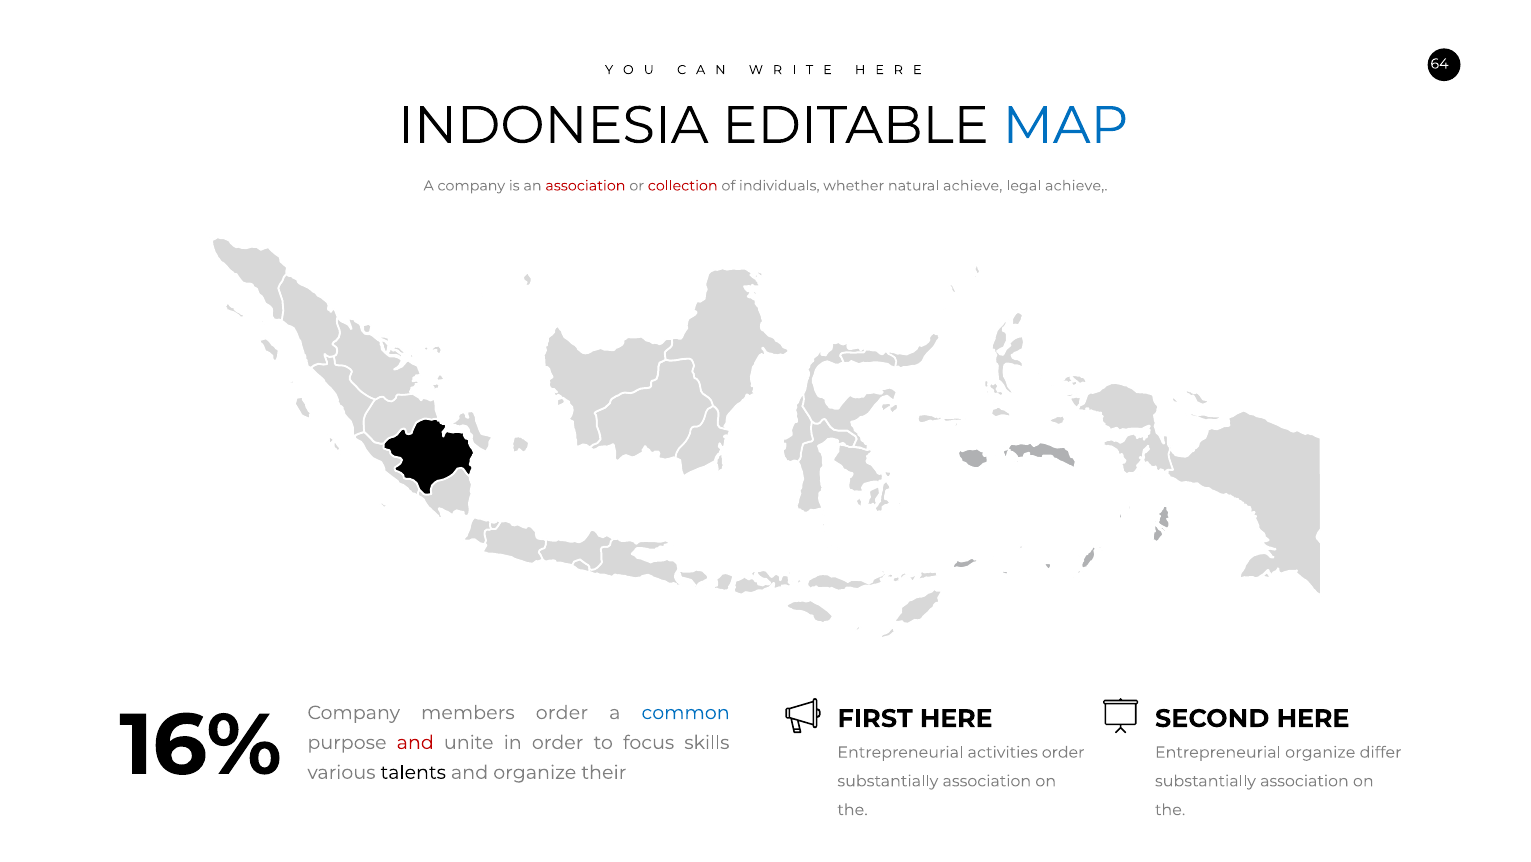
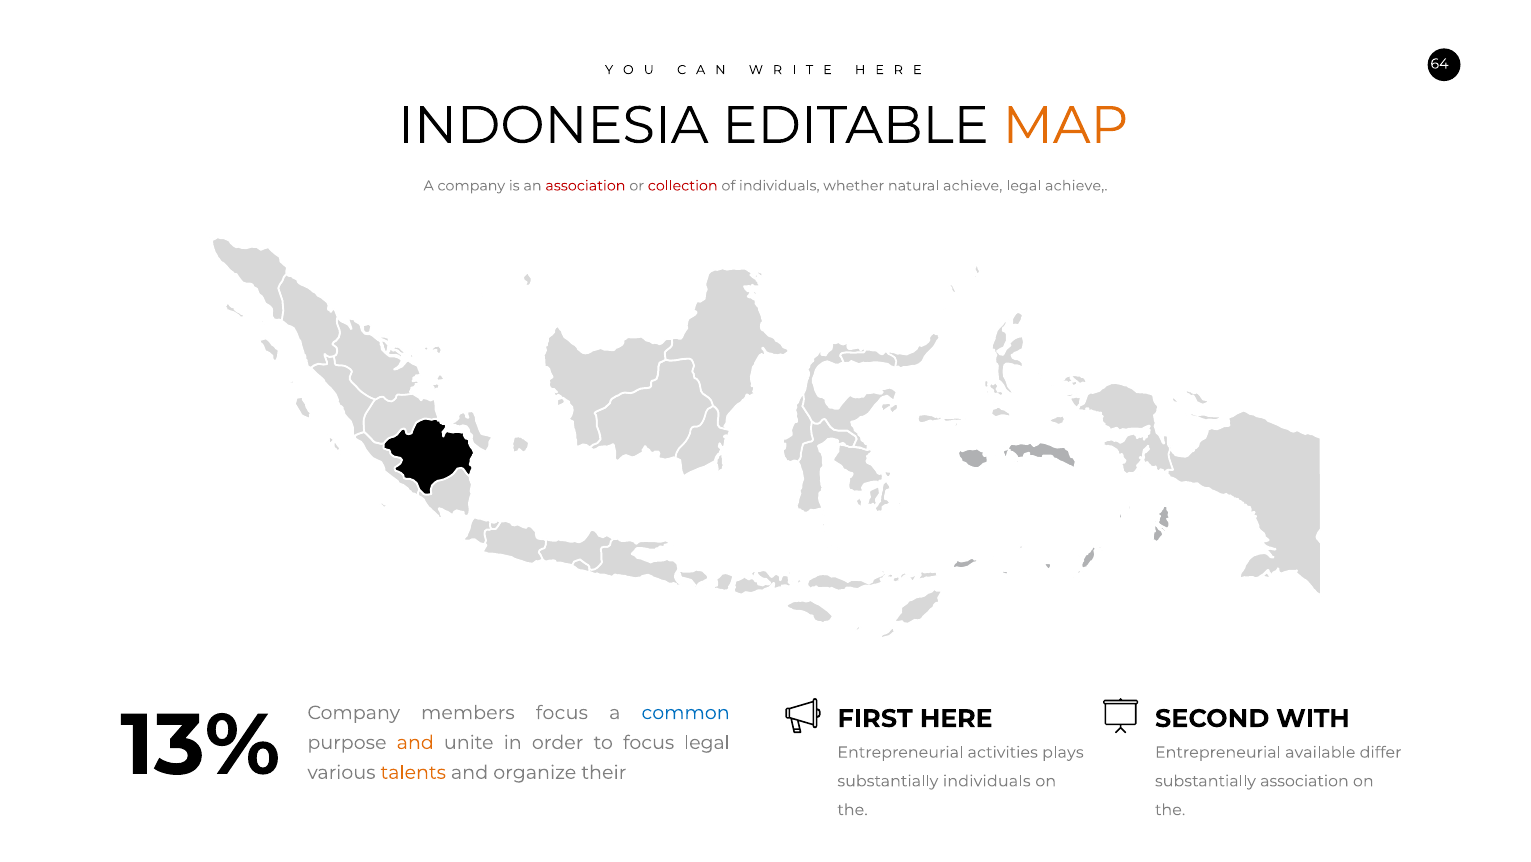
MAP colour: blue -> orange (1065, 125)
members order: order -> focus (562, 712)
SECOND HERE: HERE -> WITH (1313, 718)
16%: 16% -> 13% (200, 745)
and colour: red -> orange (415, 742)
focus skills: skills -> legal (707, 742)
activities order: order -> plays (1063, 752)
Entrepreneurial organize: organize -> available (1320, 752)
talents colour: black -> orange (413, 772)
association: association -> individuals (987, 781)
